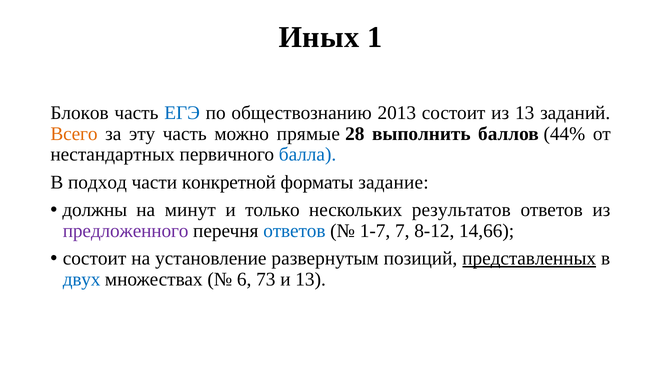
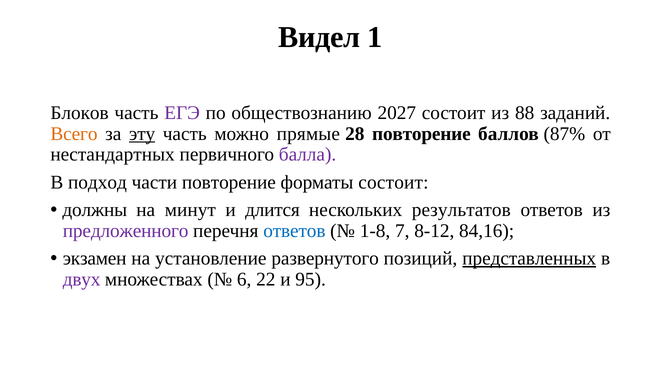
Иных: Иных -> Видел (319, 37)
ЕГЭ colour: blue -> purple (182, 113)
2013: 2013 -> 2027 (397, 113)
из 13: 13 -> 88 (525, 113)
эту underline: none -> present (142, 134)
28 выполнить: выполнить -> повторение (421, 134)
44%: 44% -> 87% (564, 134)
балла colour: blue -> purple (308, 154)
части конкретной: конкретной -> повторение (229, 182)
форматы задание: задание -> состоит (393, 182)
только: только -> длится (272, 210)
1-7: 1-7 -> 1-8 (375, 231)
14,66: 14,66 -> 84,16 (487, 231)
состоит: состоит -> экзамен (95, 258)
развернутым: развернутым -> развернутого (325, 258)
двух colour: blue -> purple (82, 279)
73: 73 -> 22 (266, 279)
и 13: 13 -> 95 (311, 279)
